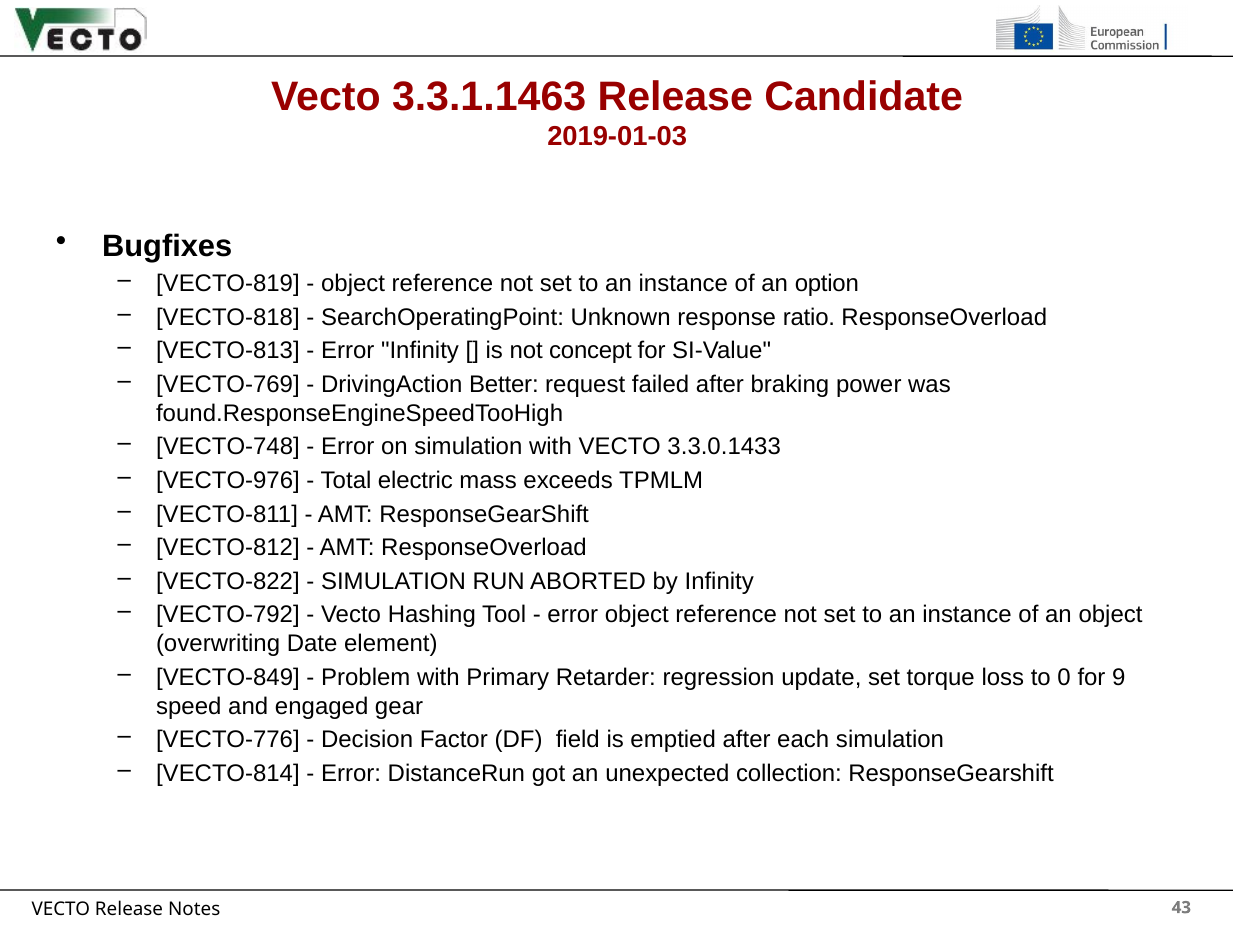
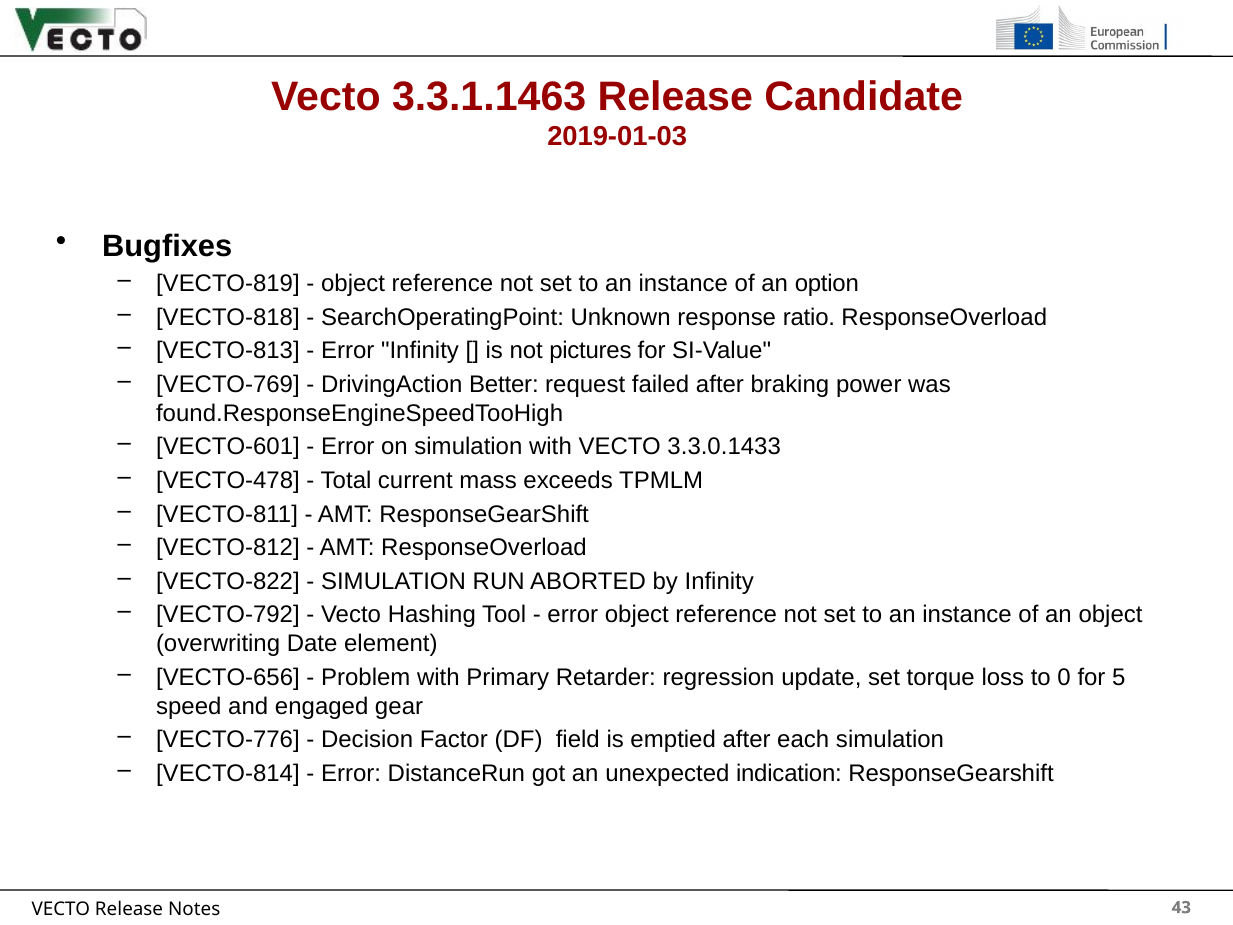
concept: concept -> pictures (590, 351)
VECTO-748: VECTO-748 -> VECTO-601 (228, 447)
VECTO-976: VECTO-976 -> VECTO-478 (228, 480)
electric: electric -> current (415, 480)
VECTO-849: VECTO-849 -> VECTO-656 (228, 677)
9: 9 -> 5 (1119, 677)
collection: collection -> indication (789, 773)
